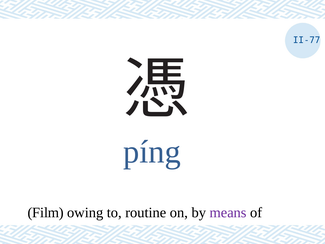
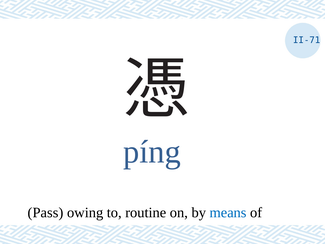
II-77: II-77 -> II-71 (307, 40)
Film: Film -> Pass (46, 212)
means colour: purple -> blue (228, 212)
